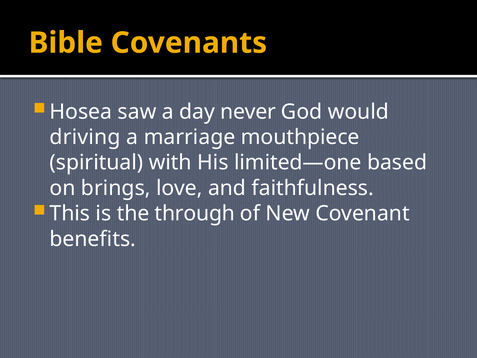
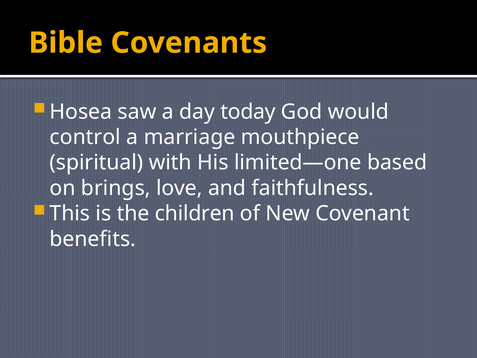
never: never -> today (248, 112)
driving: driving -> control (85, 137)
through: through -> children (195, 213)
